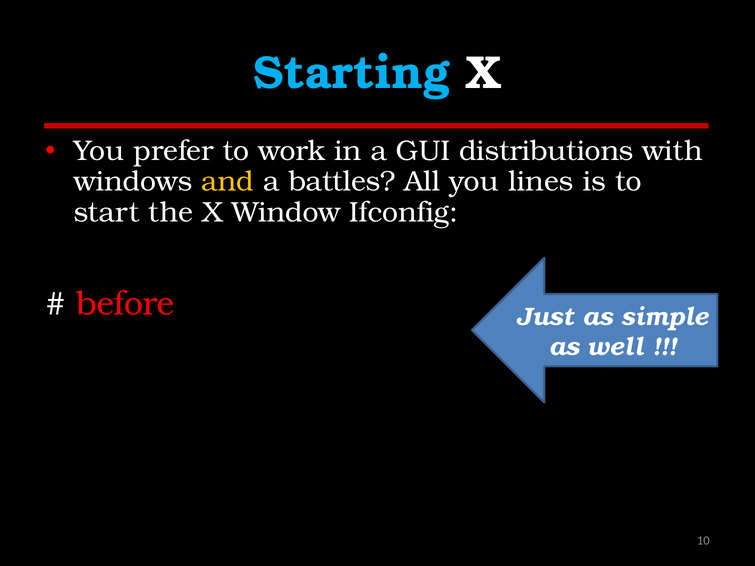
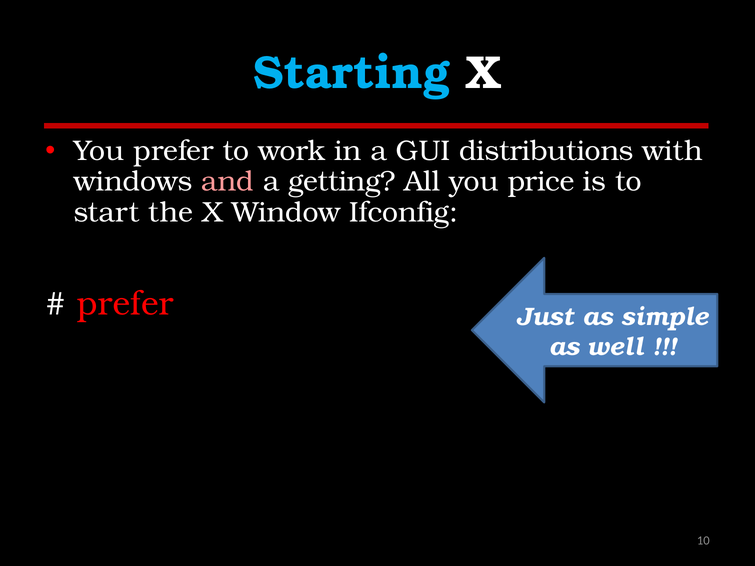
and colour: yellow -> pink (228, 182)
battles: battles -> getting (342, 182)
lines: lines -> price (541, 182)
before: before -> prefer (125, 304)
